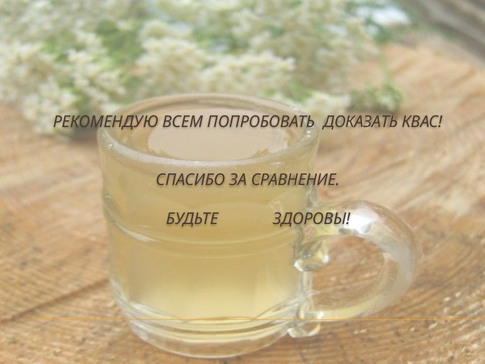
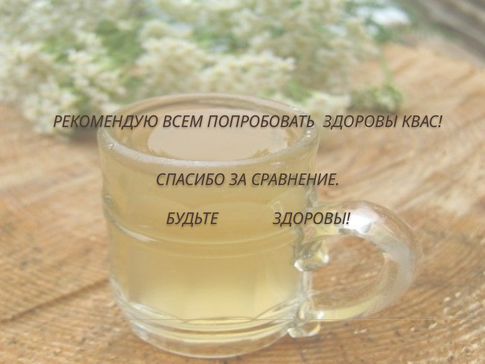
ПОПРОБОВАТЬ ДОКАЗАТЬ: ДОКАЗАТЬ -> ЗДОРОВЫ (360, 122)
